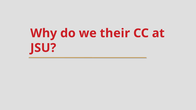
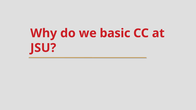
their: their -> basic (115, 33)
